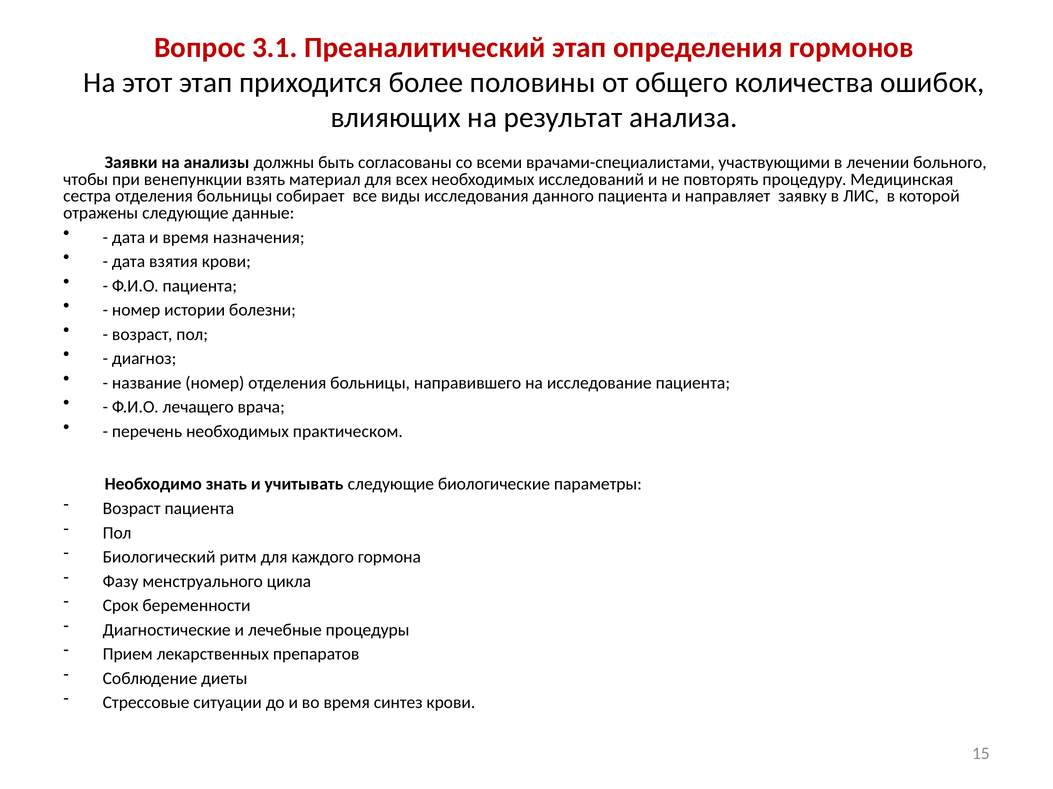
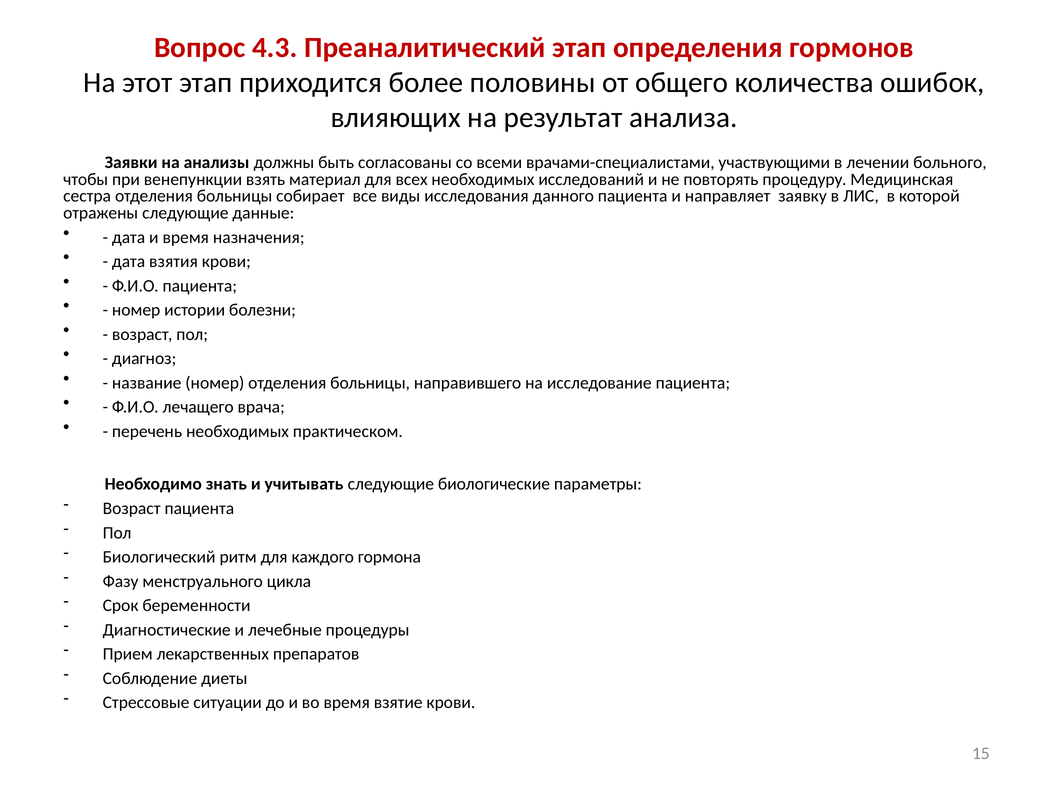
3.1: 3.1 -> 4.3 (275, 47)
синтез: синтез -> взятие (398, 703)
